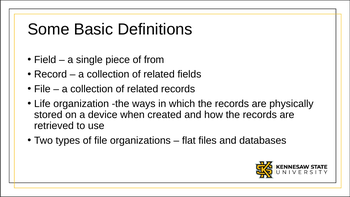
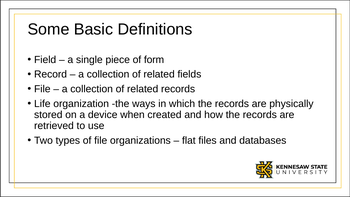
from: from -> form (154, 60)
